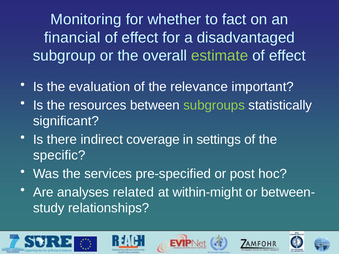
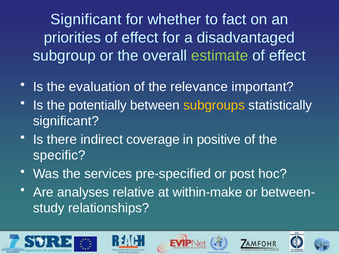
Monitoring: Monitoring -> Significant (86, 20)
financial: financial -> priorities (72, 38)
resources: resources -> potentially (98, 105)
subgroups colour: light green -> yellow (214, 105)
settings: settings -> positive (219, 140)
related: related -> relative (134, 192)
within-might: within-might -> within-make (207, 192)
